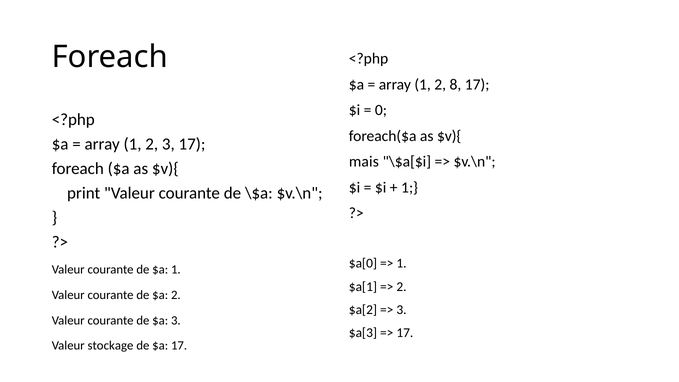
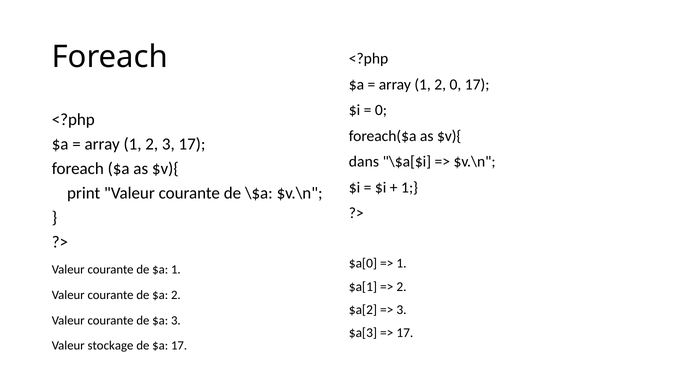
2 8: 8 -> 0 (455, 85)
mais: mais -> dans (364, 162)
